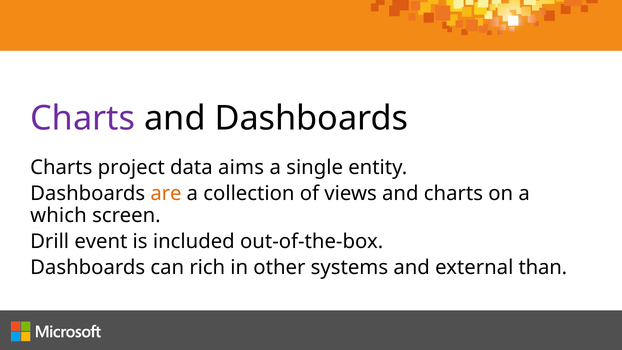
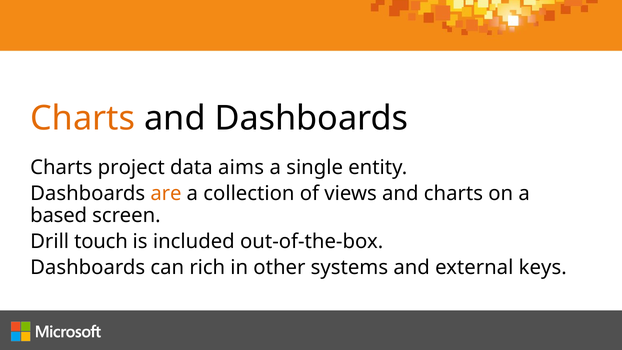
Charts colour: purple -> orange (83, 118)
which: which -> based (59, 215)
event: event -> touch (101, 242)
than: than -> keys (543, 268)
